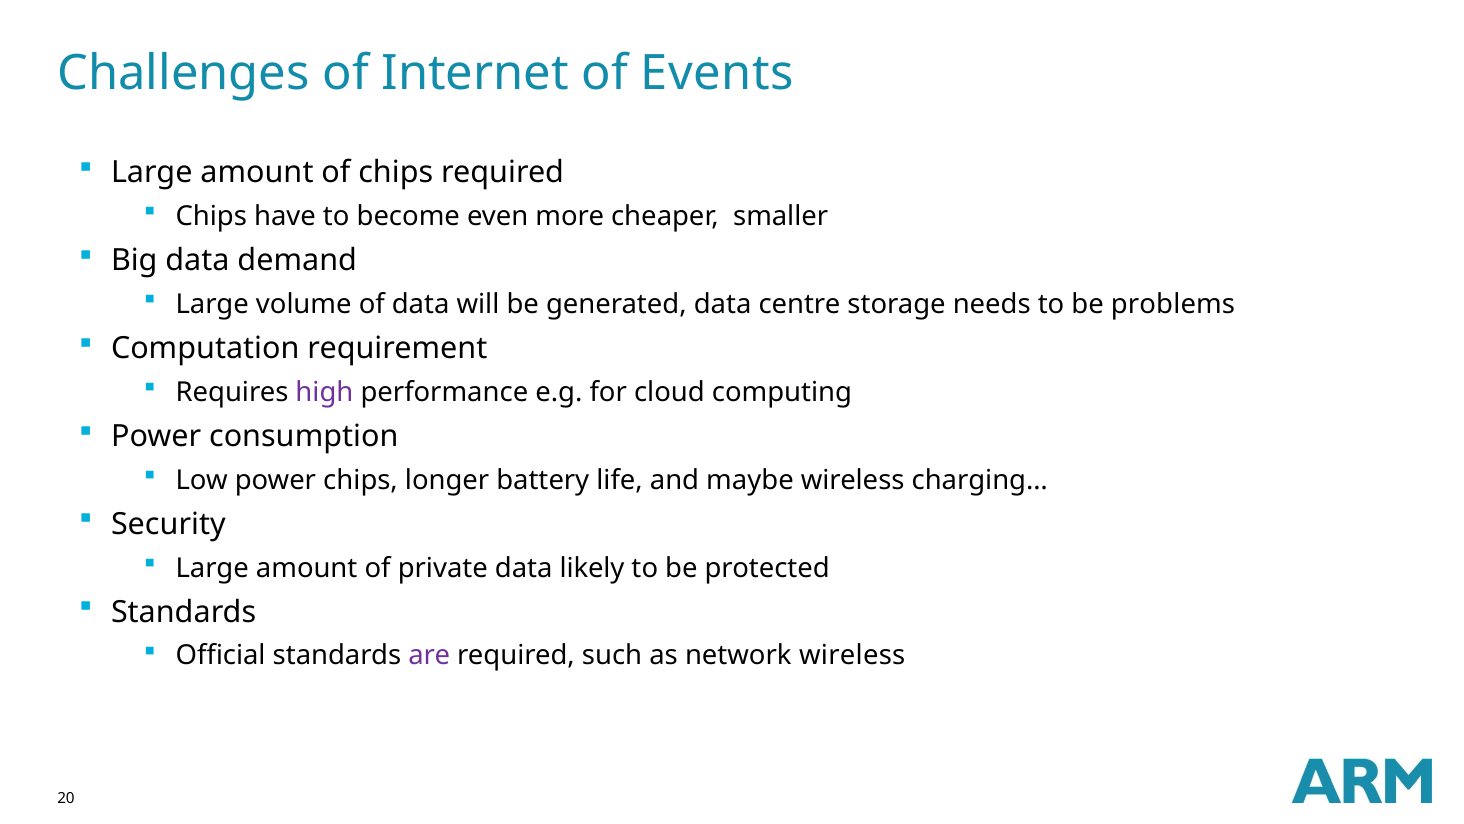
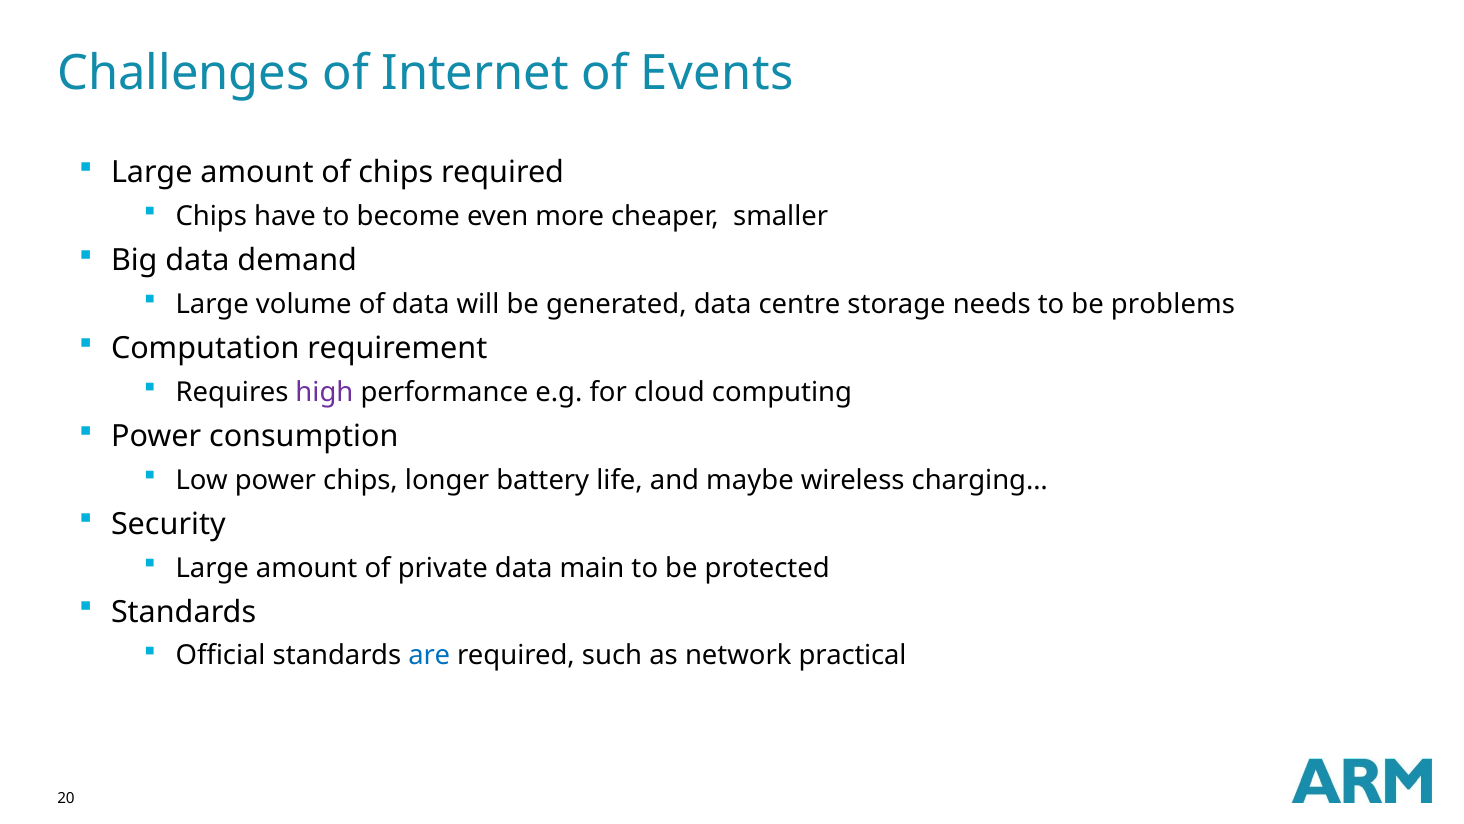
likely: likely -> main (592, 568)
are colour: purple -> blue (429, 656)
network wireless: wireless -> practical (852, 656)
